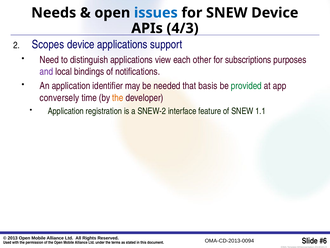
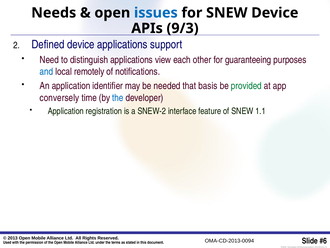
4/3: 4/3 -> 9/3 (183, 28)
Scopes: Scopes -> Defined (48, 44)
subscriptions: subscriptions -> guaranteeing (248, 60)
and colour: purple -> blue (46, 72)
bindings: bindings -> remotely (89, 72)
the colour: orange -> blue (118, 98)
